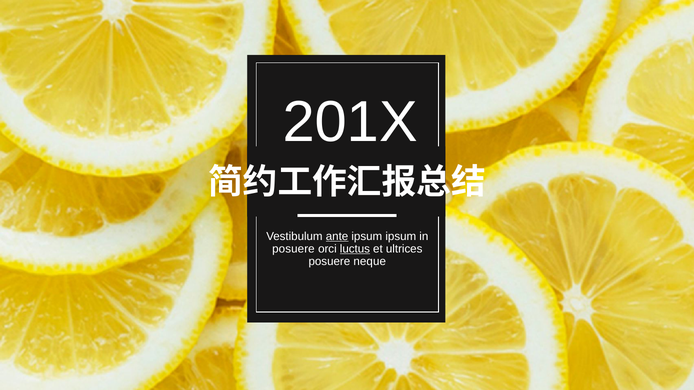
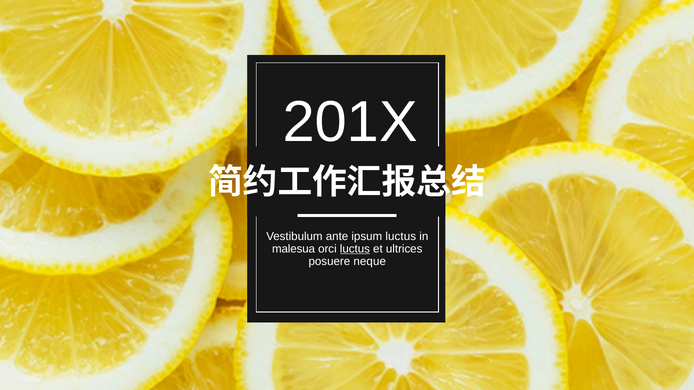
ante underline: present -> none (337, 236)
ipsum ipsum: ipsum -> luctus (401, 236)
posuere: posuere -> malesua (294, 249)
